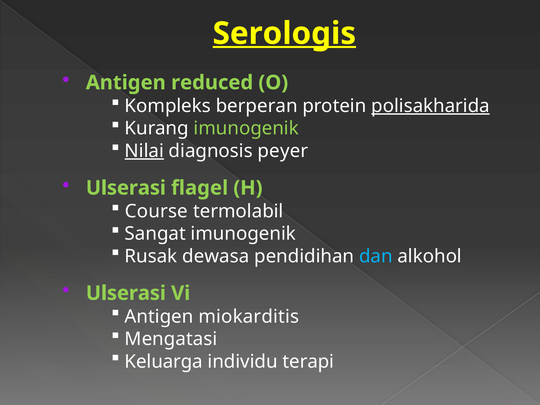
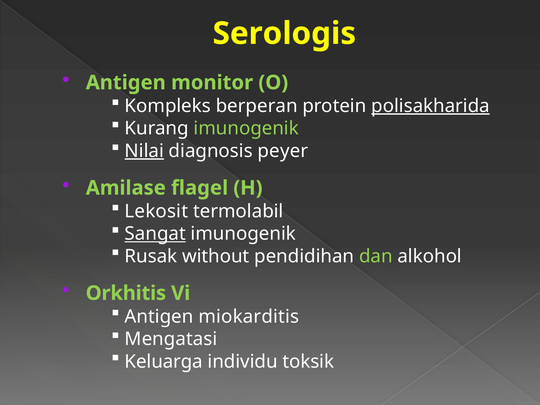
Serologis underline: present -> none (284, 34)
reduced: reduced -> monitor (212, 83)
Ulserasi: Ulserasi -> Amilase (126, 188)
Course: Course -> Lekosit (156, 211)
Sangat underline: none -> present (155, 234)
dewasa: dewasa -> without (216, 256)
dan colour: light blue -> light green (376, 256)
Ulserasi: Ulserasi -> Orkhitis (126, 293)
terapi: terapi -> toksik (308, 362)
